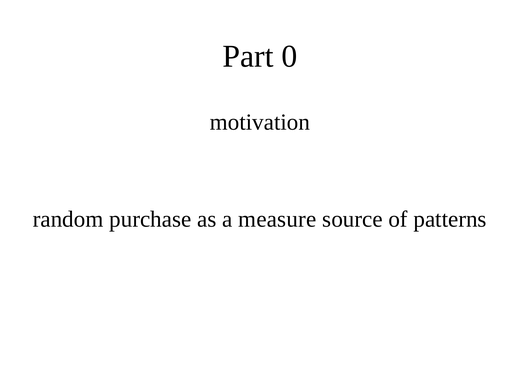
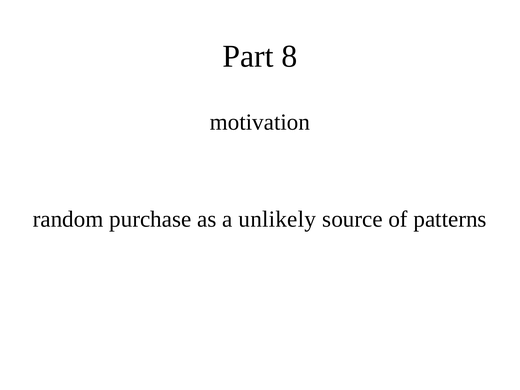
0: 0 -> 8 (289, 56)
measure: measure -> unlikely (277, 219)
